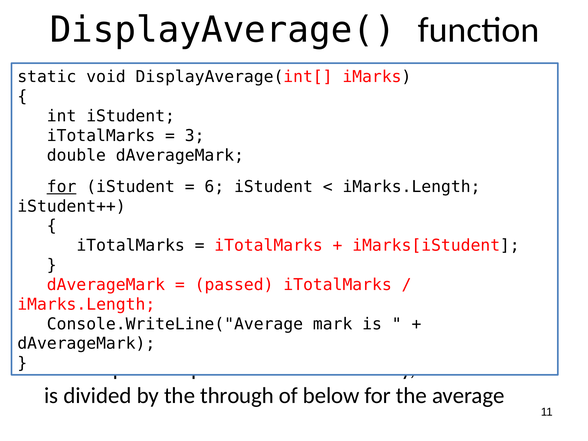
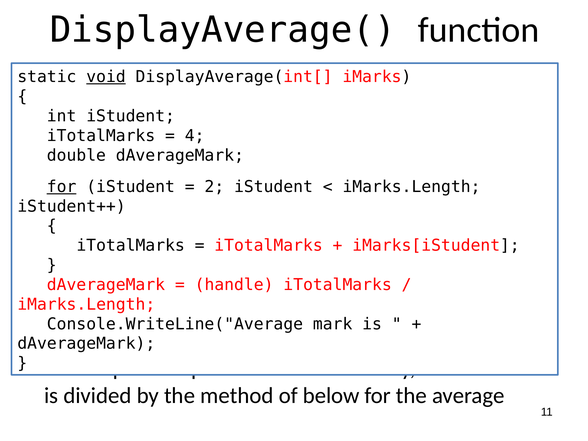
void underline: none -> present (106, 77)
3: 3 -> 4 (195, 136)
6: 6 -> 2 (214, 187)
passed: passed -> handle (234, 285)
through: through -> method (237, 395)
